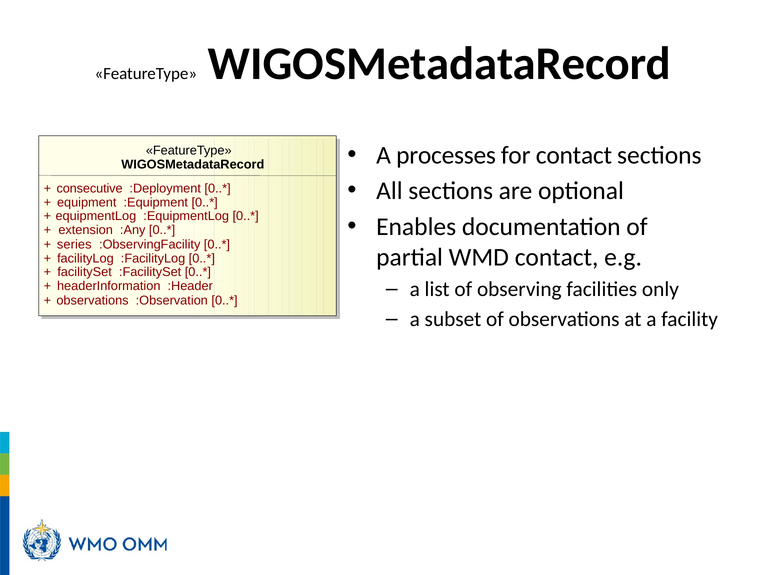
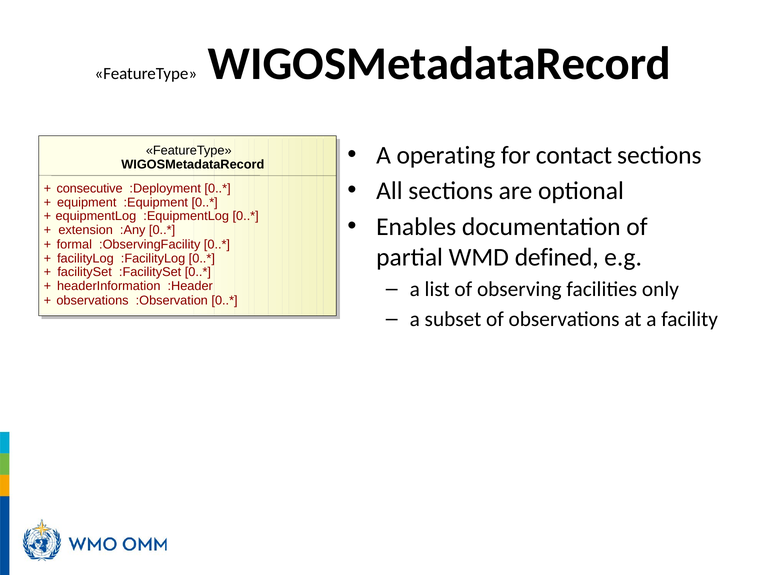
processes: processes -> operating (446, 155)
series: series -> formal (74, 244)
WMD contact: contact -> defined (557, 257)
